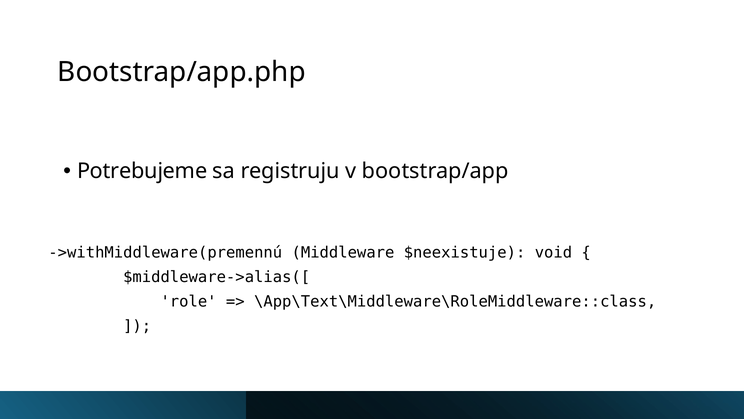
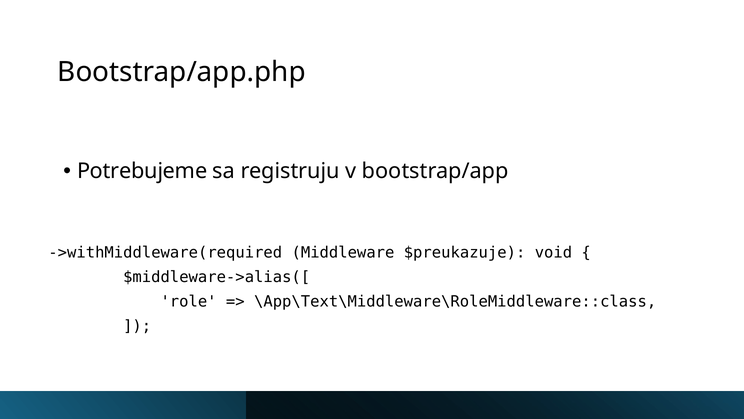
->withMiddleware(premennú: ->withMiddleware(premennú -> ->withMiddleware(required (165, 252)
$neexistuje: $neexistuje -> $preukazuje (465, 252)
